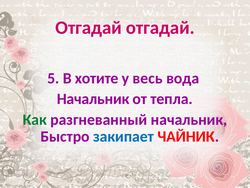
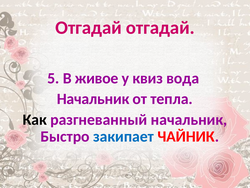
хотите: хотите -> живое (97, 78)
весь: весь -> квиз (148, 78)
Как colour: green -> black (35, 119)
